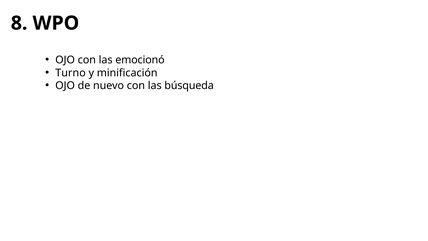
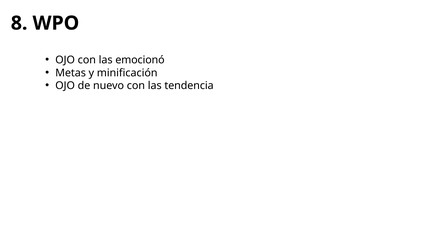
Turno: Turno -> Metas (71, 73)
búsqueda: búsqueda -> tendencia (189, 86)
